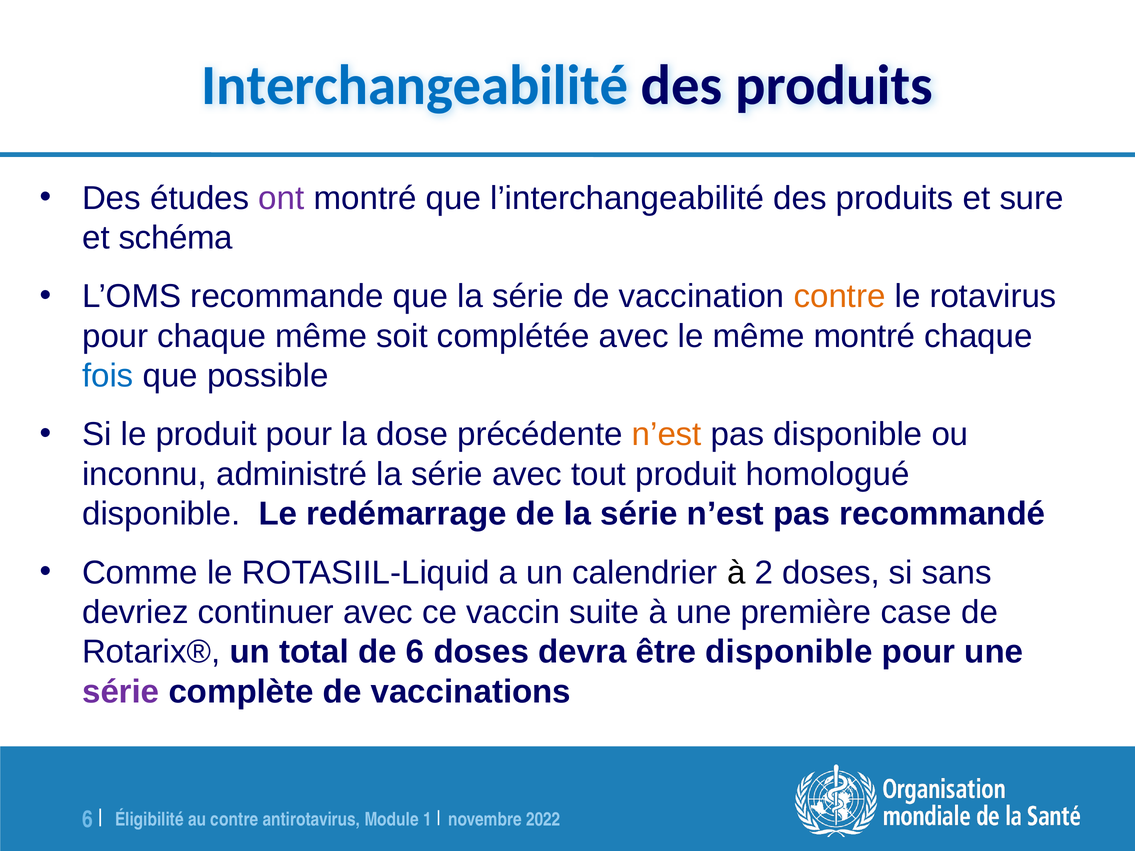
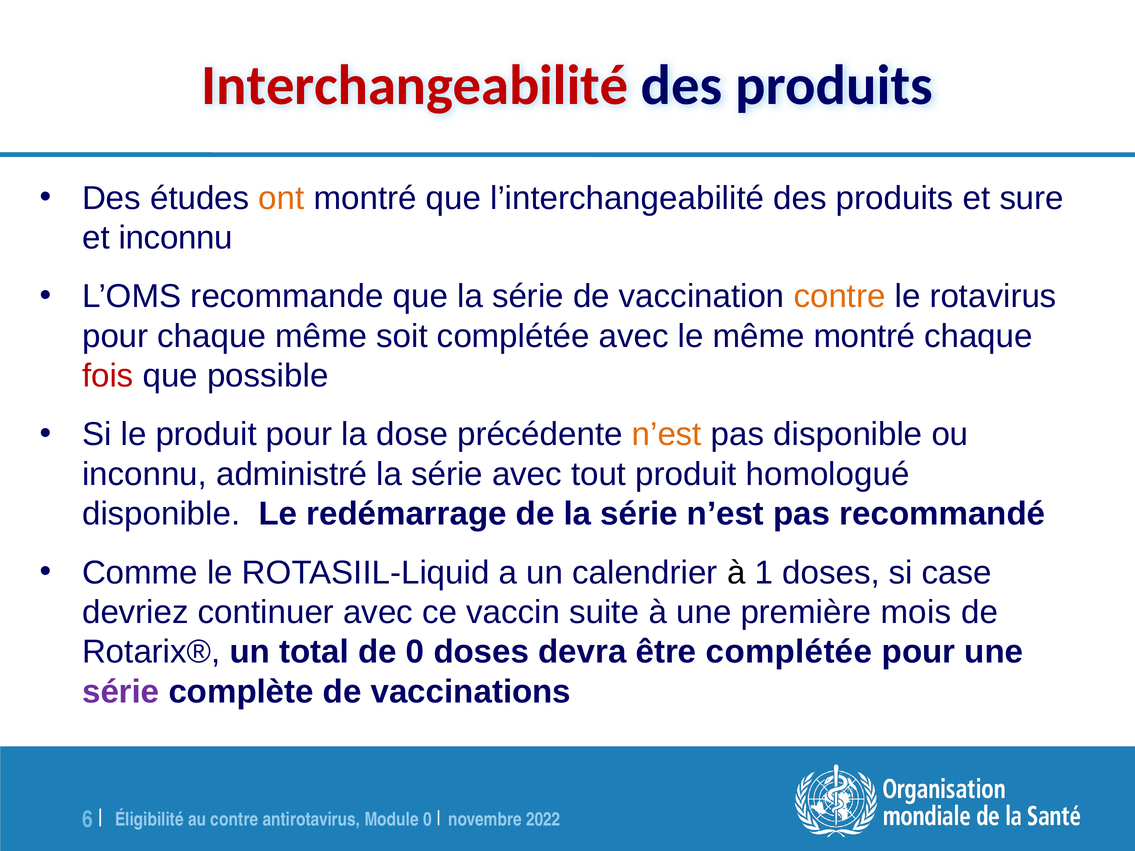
Interchangeabilité colour: blue -> red (415, 85)
ont colour: purple -> orange (281, 198)
et schéma: schéma -> inconnu (176, 238)
fois colour: blue -> red (108, 376)
2: 2 -> 1 (764, 573)
sans: sans -> case (957, 573)
case: case -> mois (916, 612)
de 6: 6 -> 0 (415, 652)
être disponible: disponible -> complétée (789, 652)
1: 1 -> 0 (427, 820)
